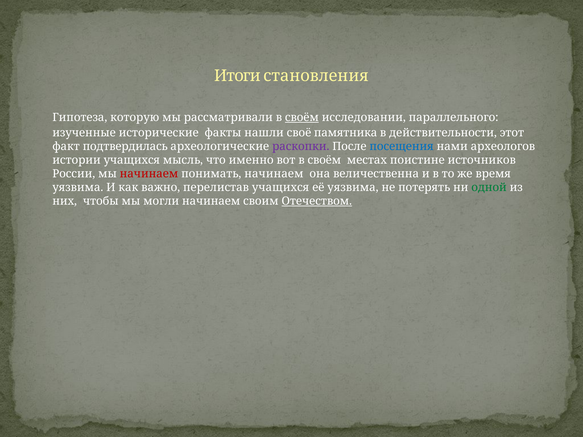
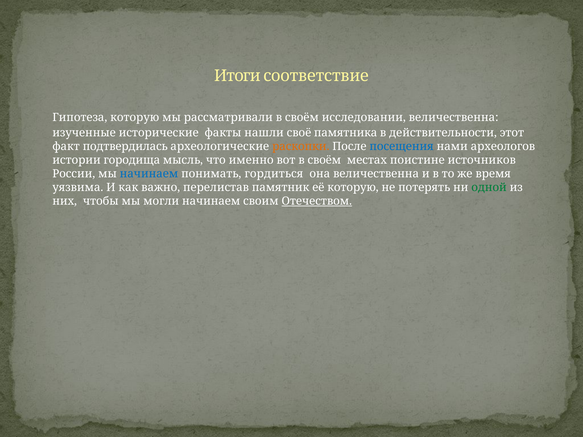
становления: становления -> соответствие (316, 76)
своём underline: present -> none (302, 117)
исследовании параллельного: параллельного -> величественна (454, 117)
раскопки colour: purple -> orange (301, 147)
истории учащихся: учащихся -> городища (132, 160)
начинаем colour: red -> blue (149, 174)
понимать начинаем: начинаем -> гордиться (274, 174)
перелистав учащихся: учащихся -> памятник (281, 188)
её уязвима: уязвима -> которую (353, 188)
